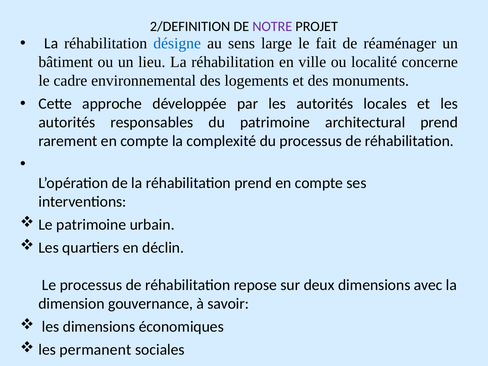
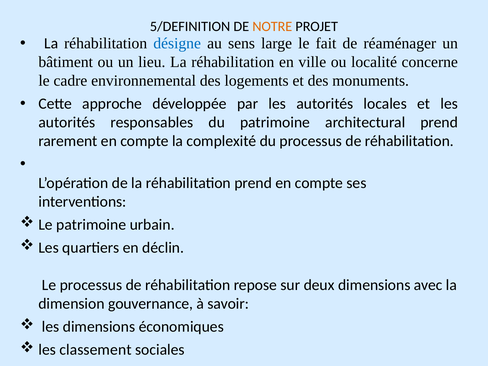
2/DEFINITION: 2/DEFINITION -> 5/DEFINITION (190, 27)
NOTRE colour: purple -> orange (272, 27)
permanent: permanent -> classement (95, 350)
